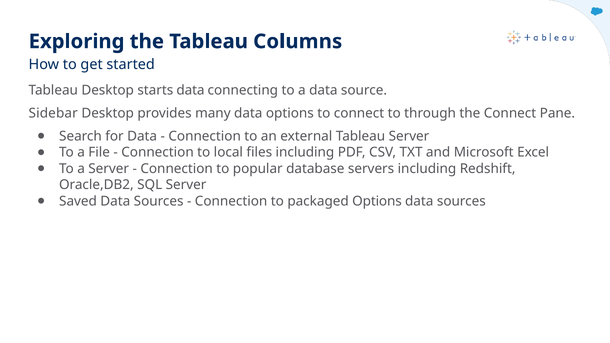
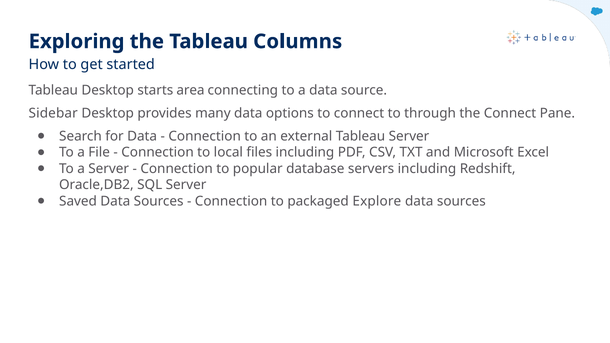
starts data: data -> area (190, 90)
packaged Options: Options -> Explore (377, 201)
